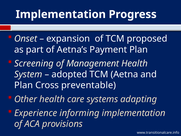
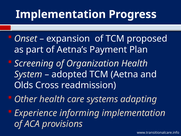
Management: Management -> Organization (93, 63)
Plan: Plan -> Olds (24, 85)
preventable: preventable -> readmission (89, 85)
